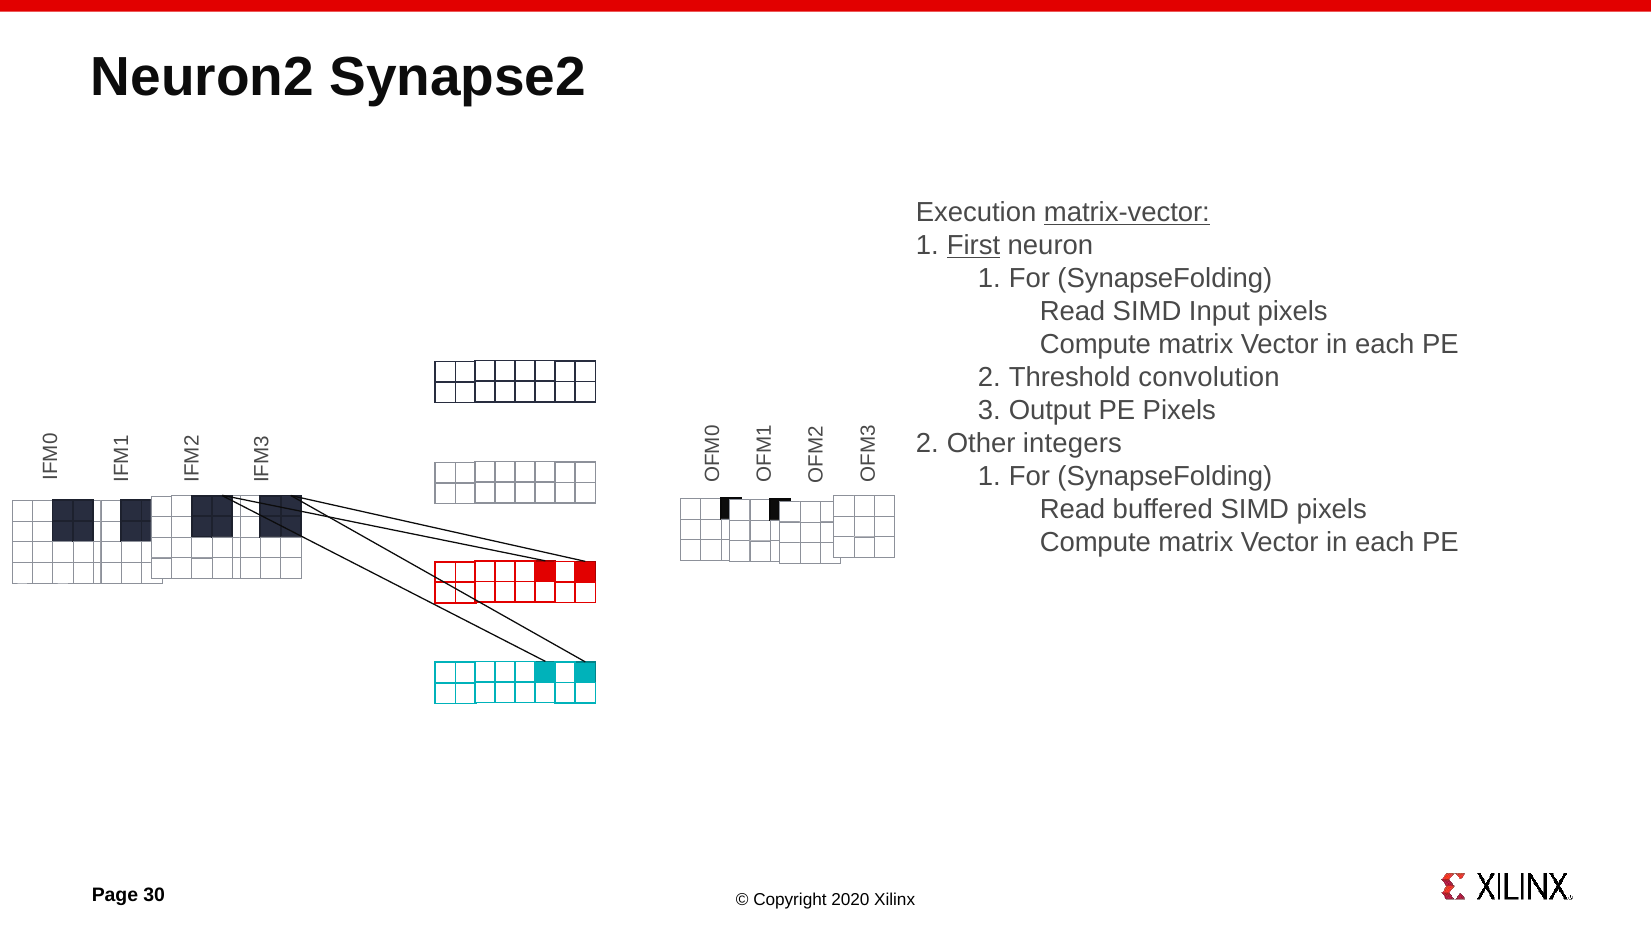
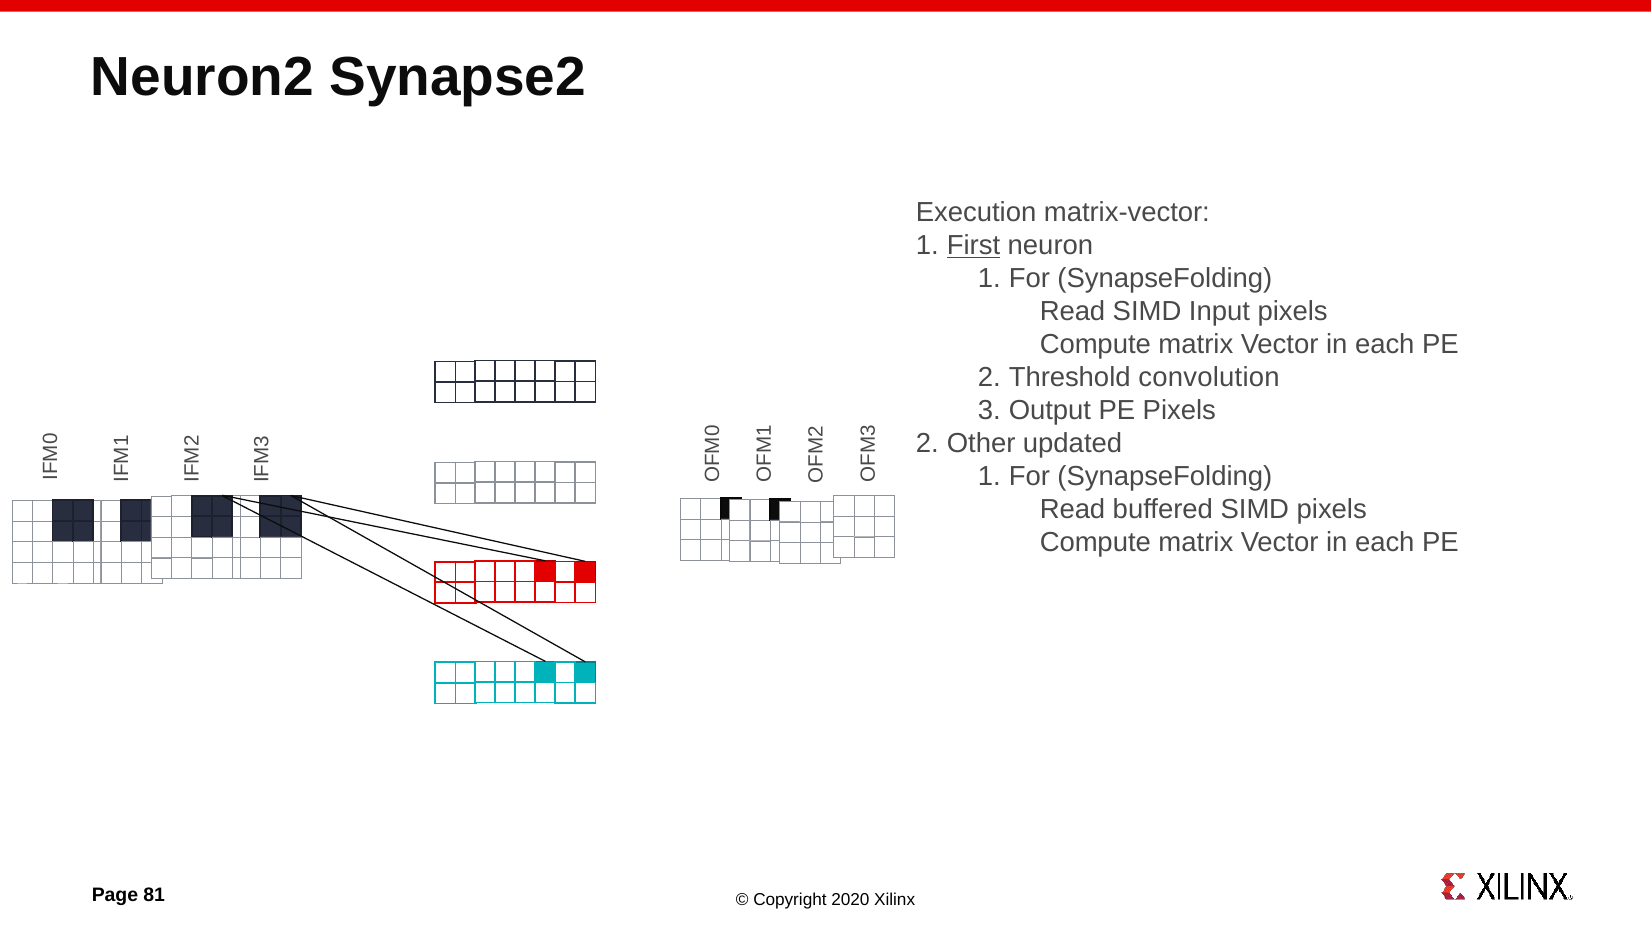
matrix-vector underline: present -> none (1127, 212)
integers: integers -> updated (1073, 443)
30: 30 -> 81 (154, 895)
